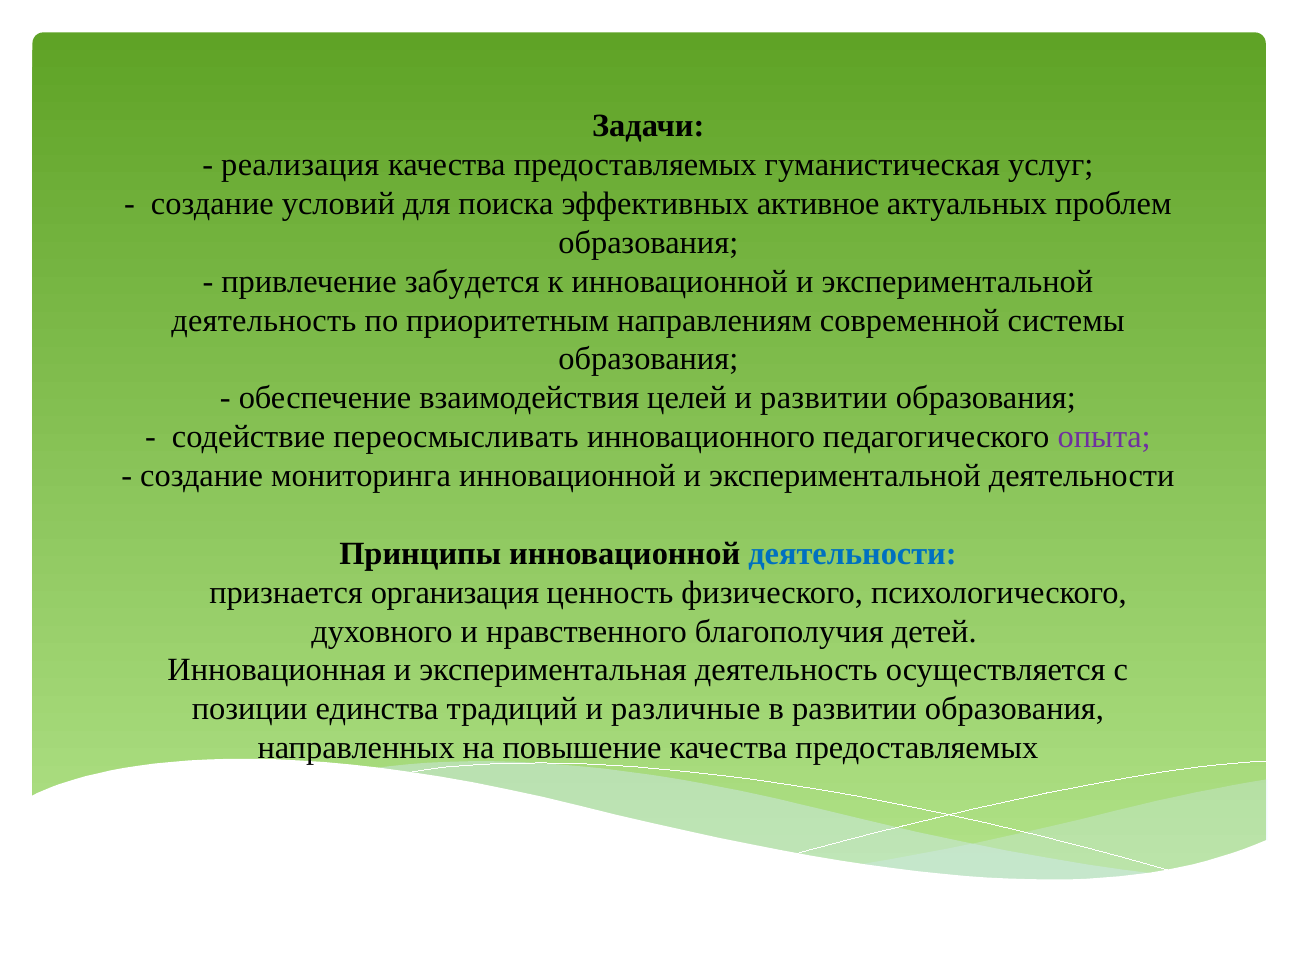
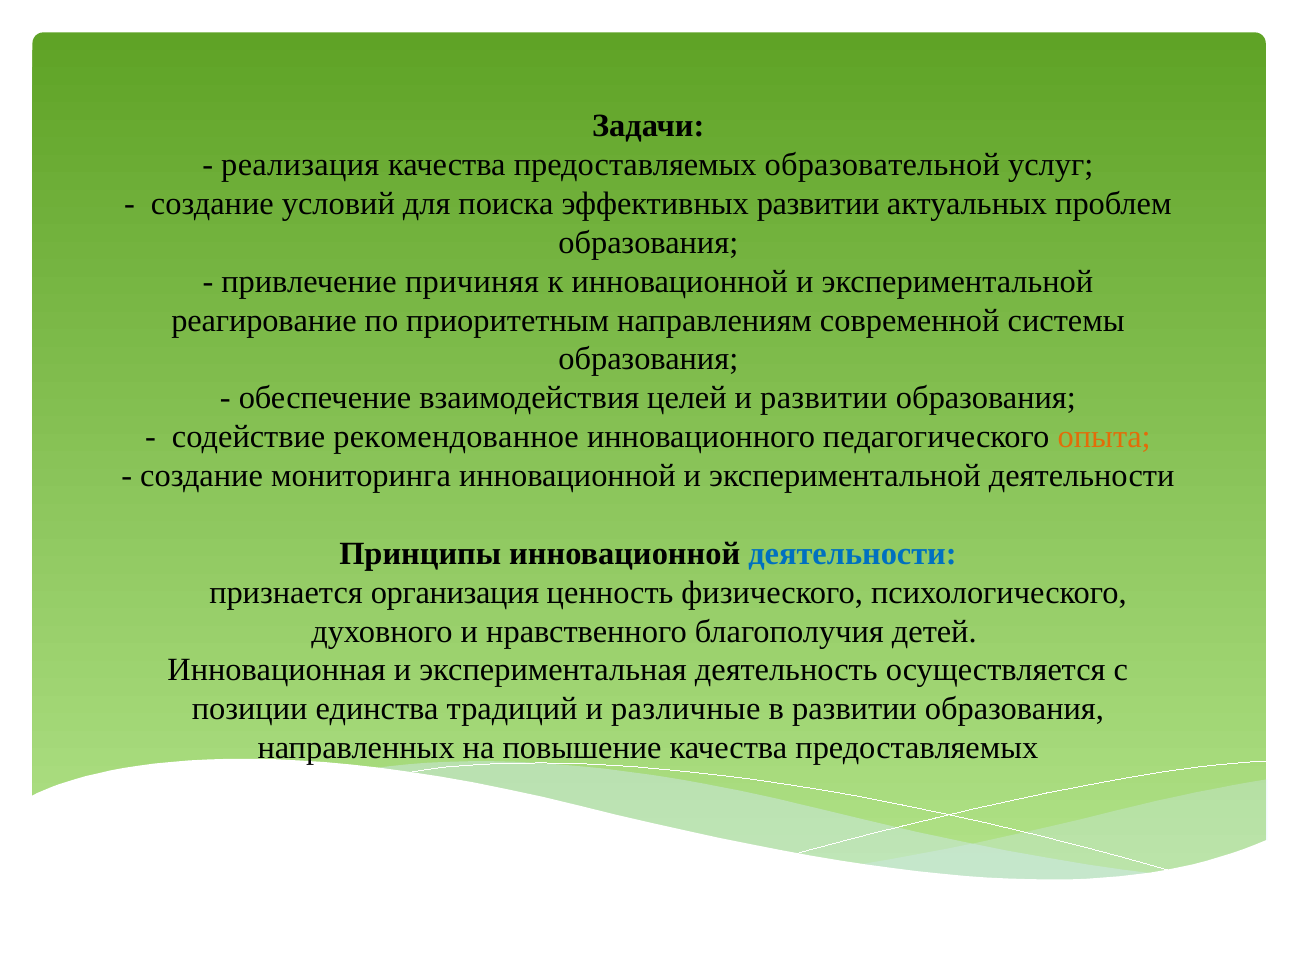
гуманистическая: гуманистическая -> образовательной (882, 165)
эффективных активное: активное -> развитии (818, 204)
забудется: забудется -> причиняя (472, 282)
деятельность: деятельность -> реагирование (264, 321)
переосмысливать: переосмысливать -> рекомендованное (456, 437)
опыта colour: purple -> orange (1104, 437)
